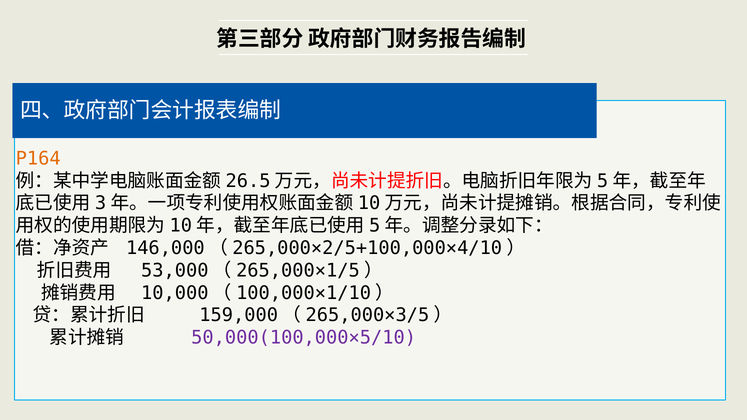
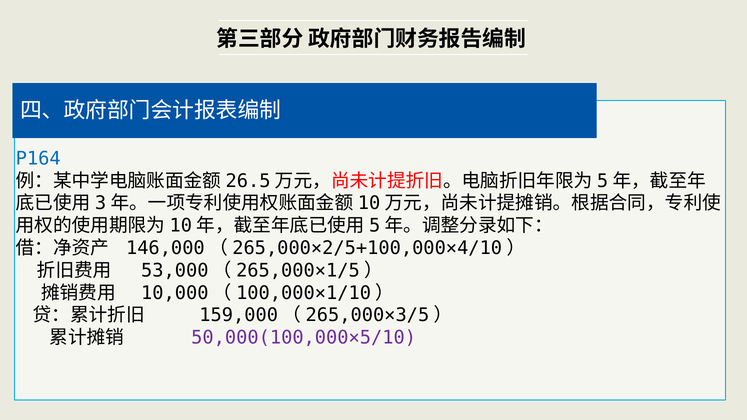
P164 colour: orange -> blue (38, 159)
